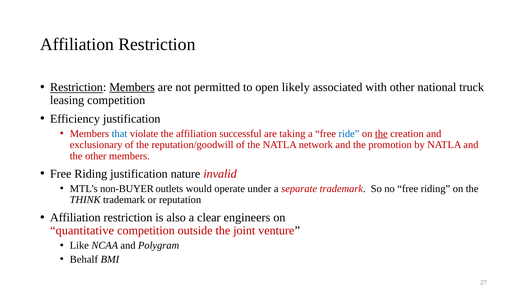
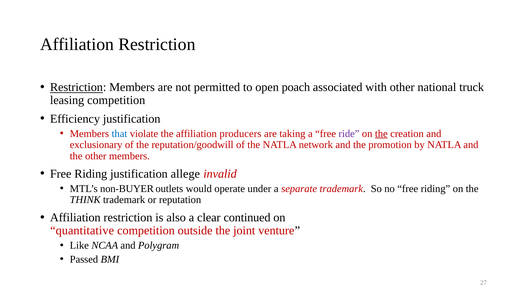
Members underline: present -> none (132, 87)
likely: likely -> poach (296, 87)
successful: successful -> producers (240, 134)
ride colour: blue -> purple (349, 134)
nature: nature -> allege (185, 174)
engineers: engineers -> continued (247, 218)
Behalf: Behalf -> Passed (84, 260)
